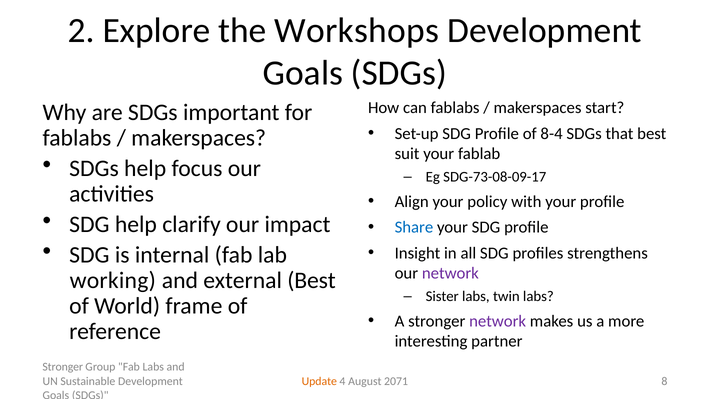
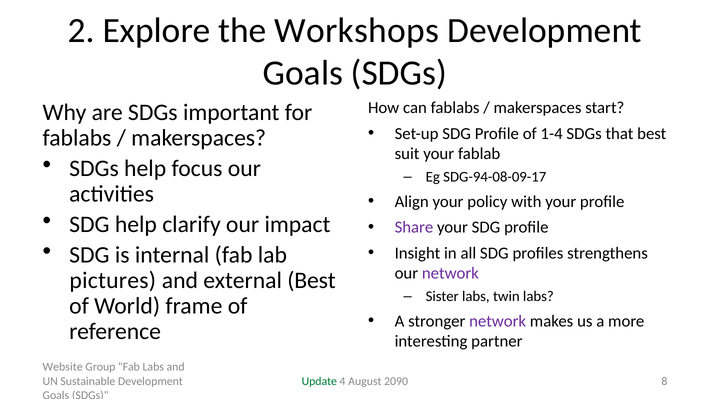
8-4: 8-4 -> 1-4 (552, 134)
SDG-73-08-09-17: SDG-73-08-09-17 -> SDG-94-08-09-17 (495, 177)
Share colour: blue -> purple (414, 228)
working: working -> pictures (113, 281)
Stronger: Stronger -> Website (63, 367)
Update colour: orange -> green (319, 381)
2071: 2071 -> 2090 (396, 381)
